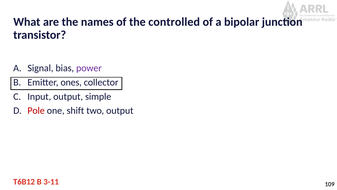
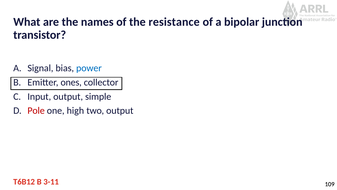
controlled: controlled -> resistance (174, 22)
power colour: purple -> blue (89, 68)
shift: shift -> high (75, 110)
